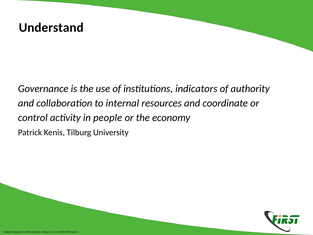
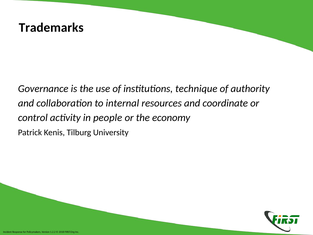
Understand: Understand -> Trademarks (51, 27)
indicators: indicators -> technique (196, 89)
